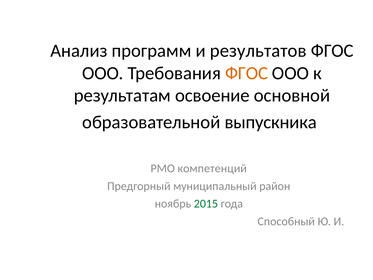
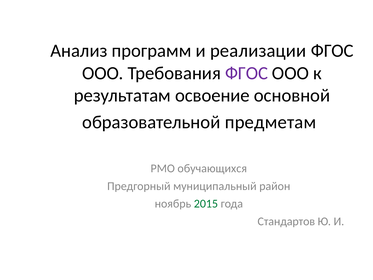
результатов: результатов -> реализации (258, 51)
ФГОС colour: orange -> purple (247, 73)
выпускника: выпускника -> предметам (271, 122)
компетенций: компетенций -> обучающихся (212, 168)
Способный: Способный -> Стандартов (286, 221)
